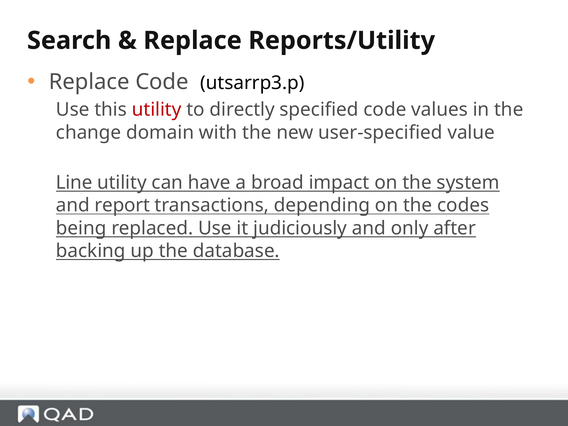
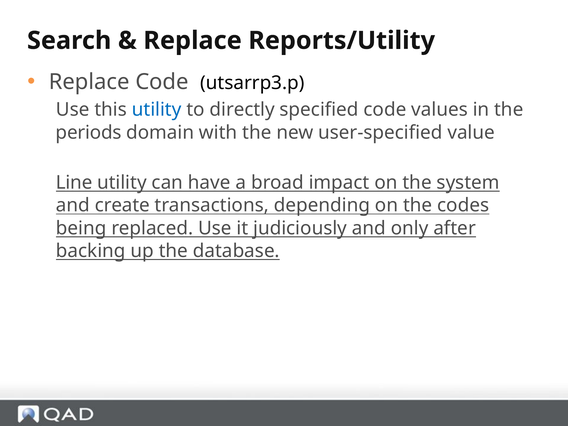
utility colour: red -> blue (157, 110)
change: change -> periods (89, 132)
report: report -> create (122, 205)
